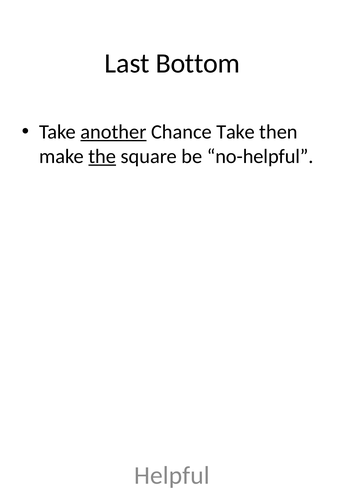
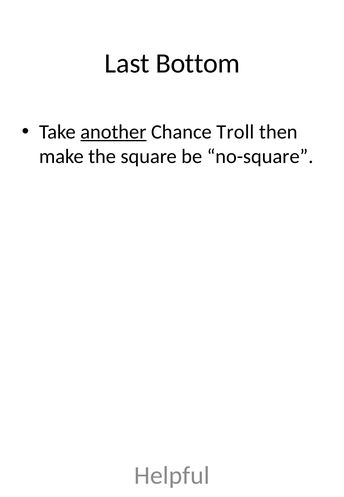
Chance Take: Take -> Troll (235, 132)
the underline: present -> none (102, 156)
no-helpful: no-helpful -> no-square (260, 156)
